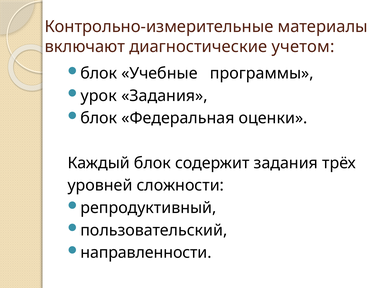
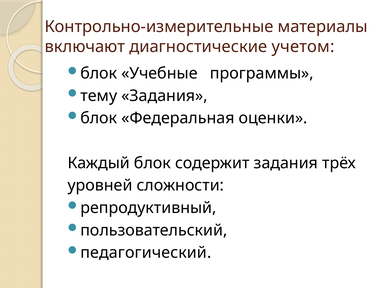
урок: урок -> тему (99, 96)
направленности: направленности -> педагогический (146, 253)
